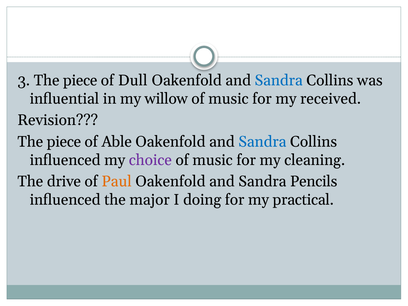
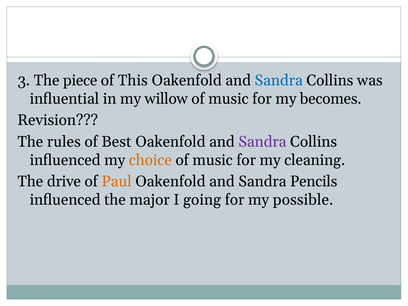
Dull: Dull -> This (133, 80)
received: received -> becomes (331, 99)
piece: piece -> rules (64, 142)
Able: Able -> Best (117, 142)
Sandra colour: blue -> purple (262, 142)
choice colour: purple -> orange (150, 160)
doing: doing -> going (202, 200)
practical: practical -> possible (303, 200)
